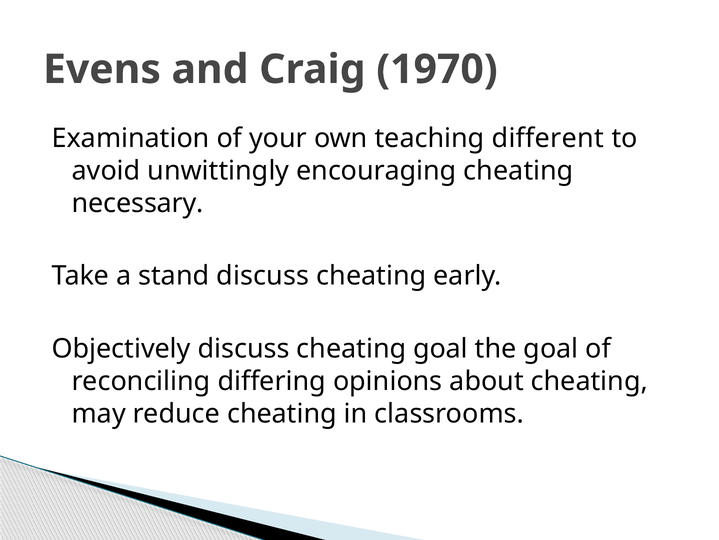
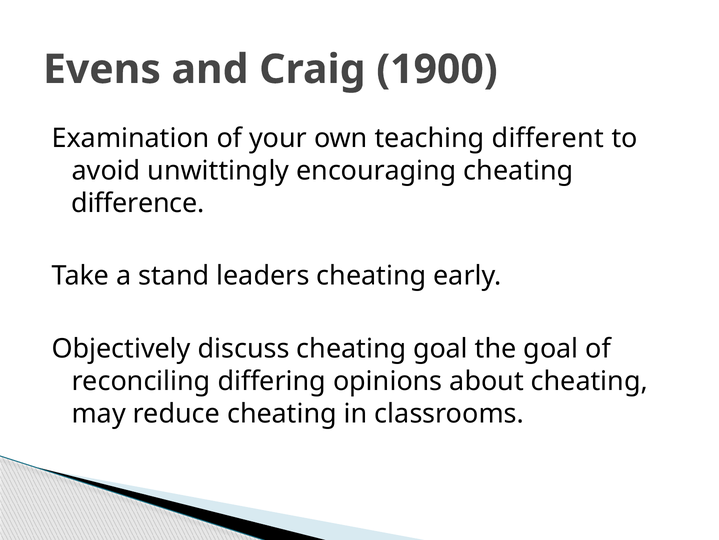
1970: 1970 -> 1900 (437, 69)
necessary: necessary -> difference (138, 203)
stand discuss: discuss -> leaders (263, 276)
